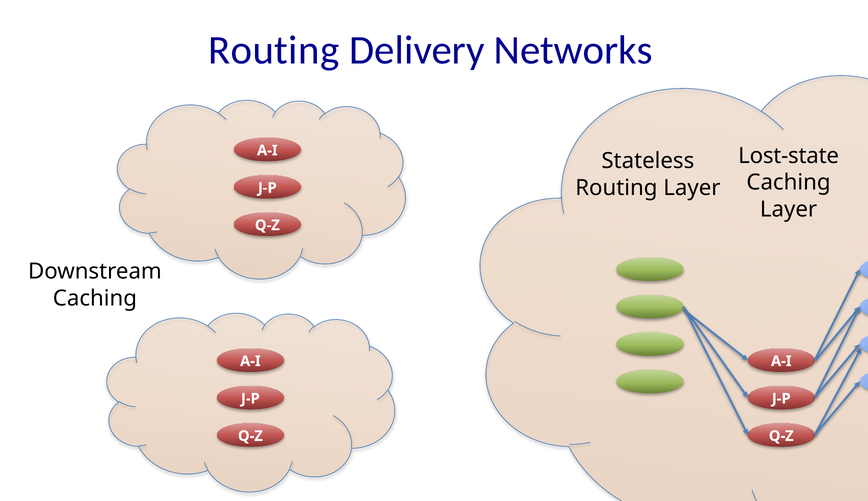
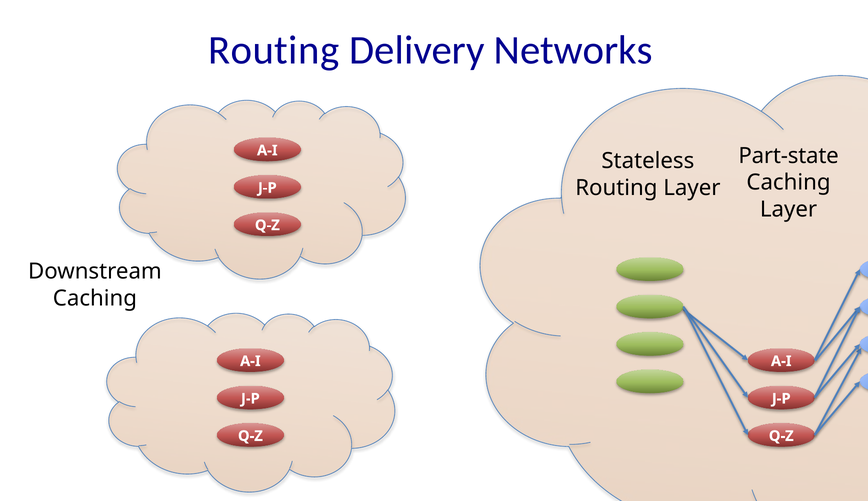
Lost-state: Lost-state -> Part-state (789, 156)
